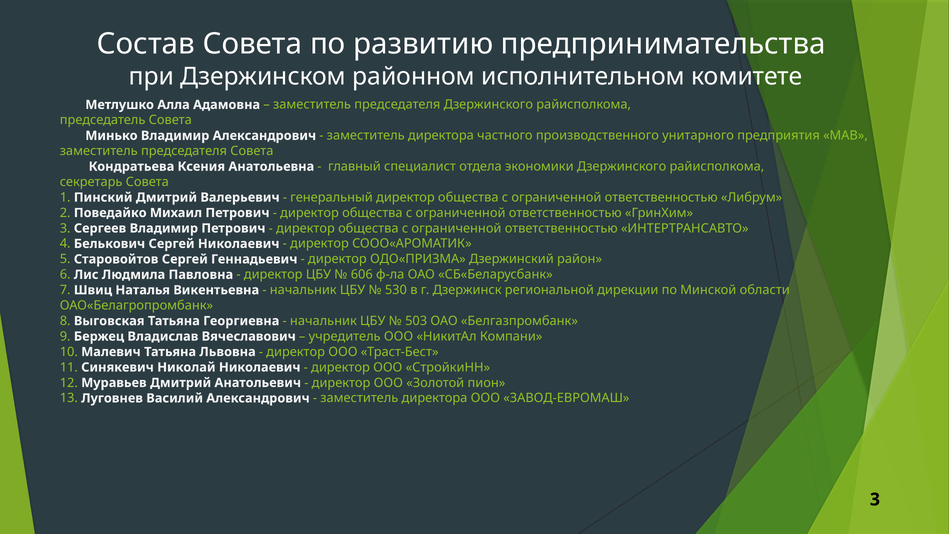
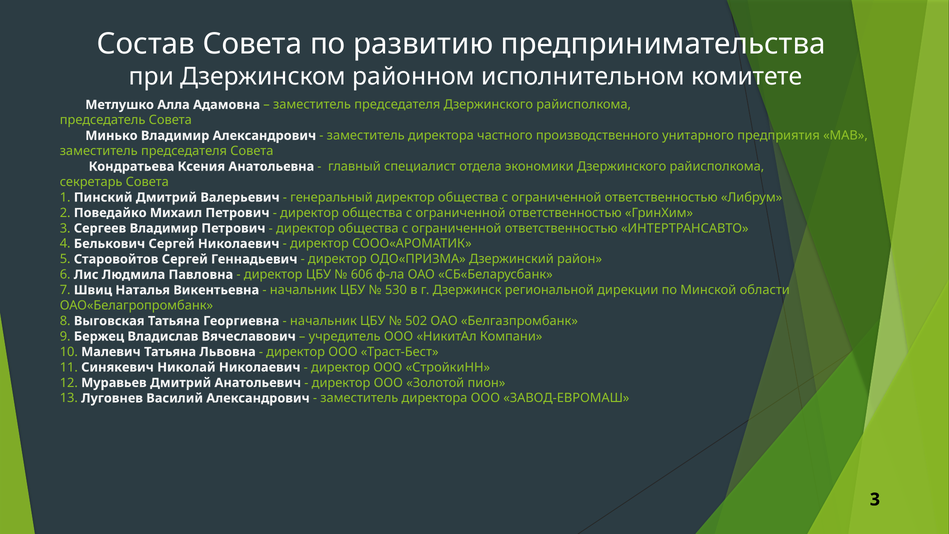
503: 503 -> 502 (416, 321)
